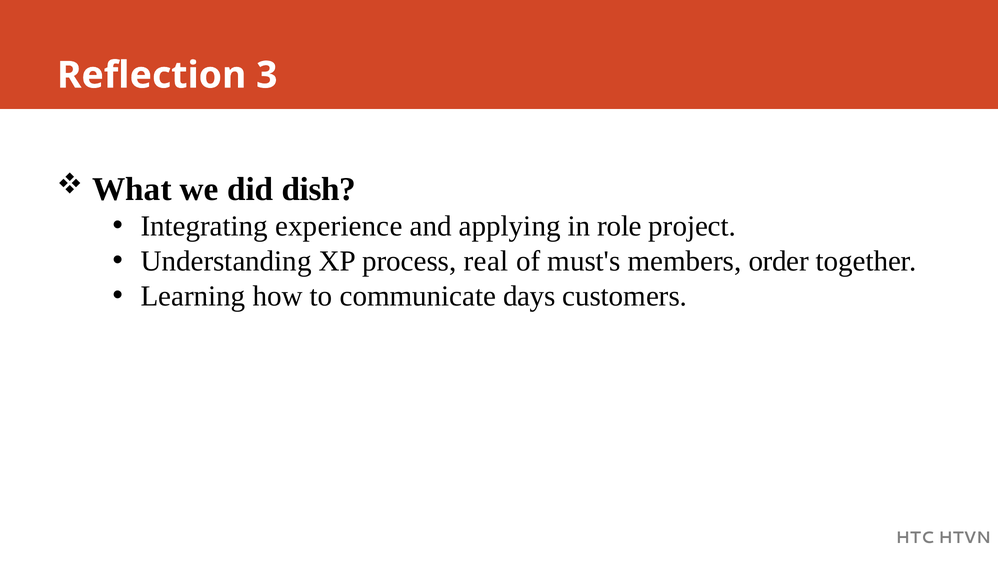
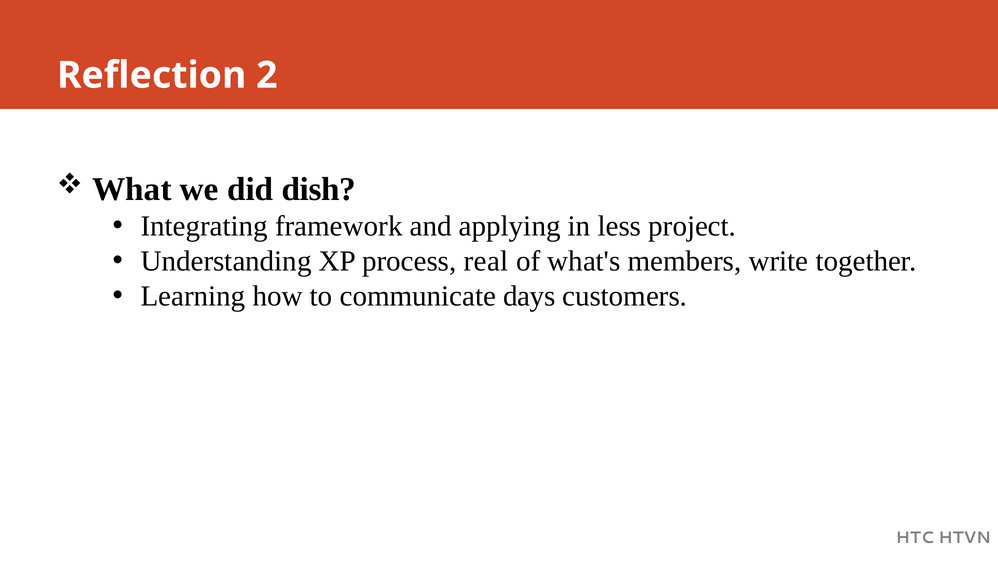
3: 3 -> 2 (267, 75)
experience: experience -> framework (339, 226)
role: role -> less (619, 226)
must's: must's -> what's (584, 261)
order: order -> write (778, 261)
